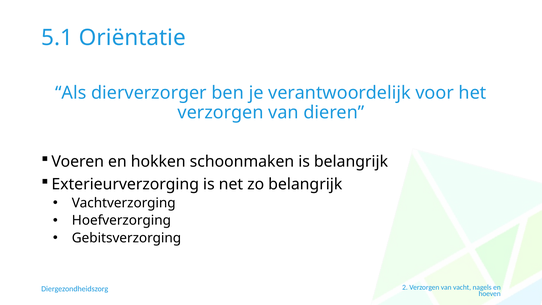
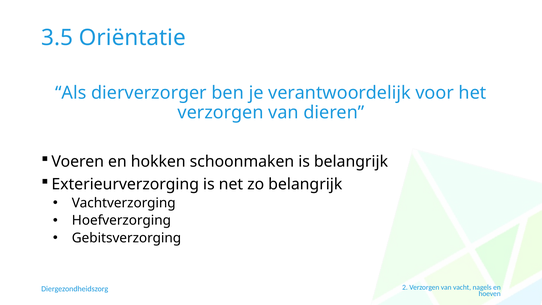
5.1: 5.1 -> 3.5 (57, 38)
